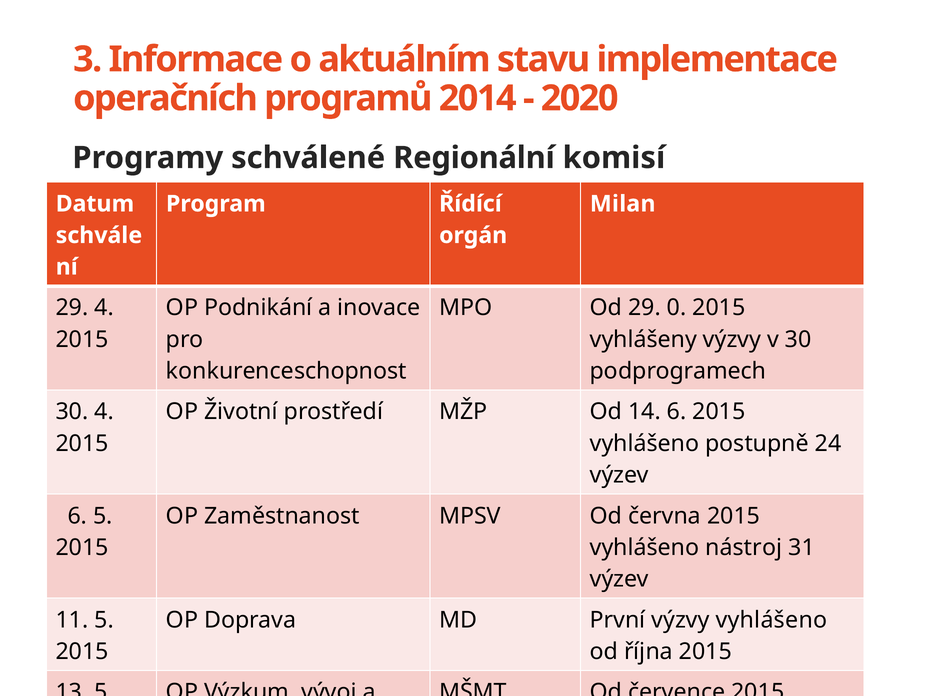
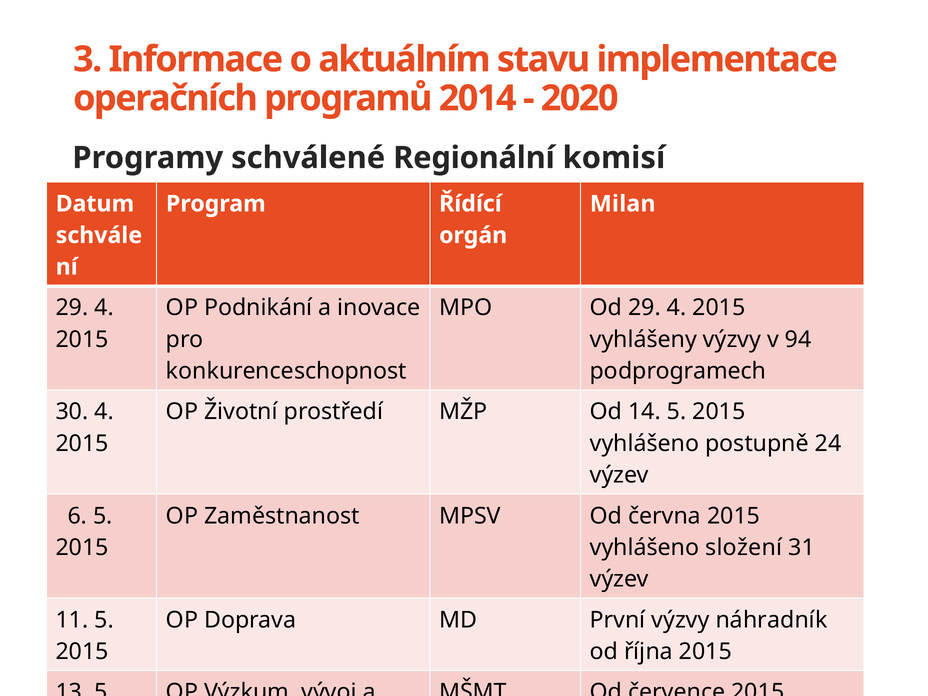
Od 29 0: 0 -> 4 (677, 308)
v 30: 30 -> 94 (798, 339)
14 6: 6 -> 5 (677, 412)
nástroj: nástroj -> složení (744, 547)
výzvy vyhlášeno: vyhlášeno -> náhradník (771, 620)
